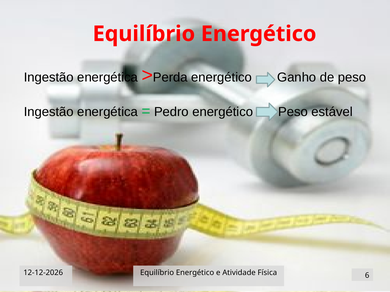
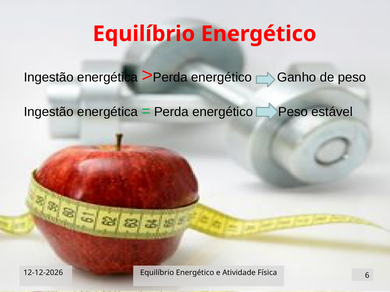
Pedro: Pedro -> Perda (171, 112)
